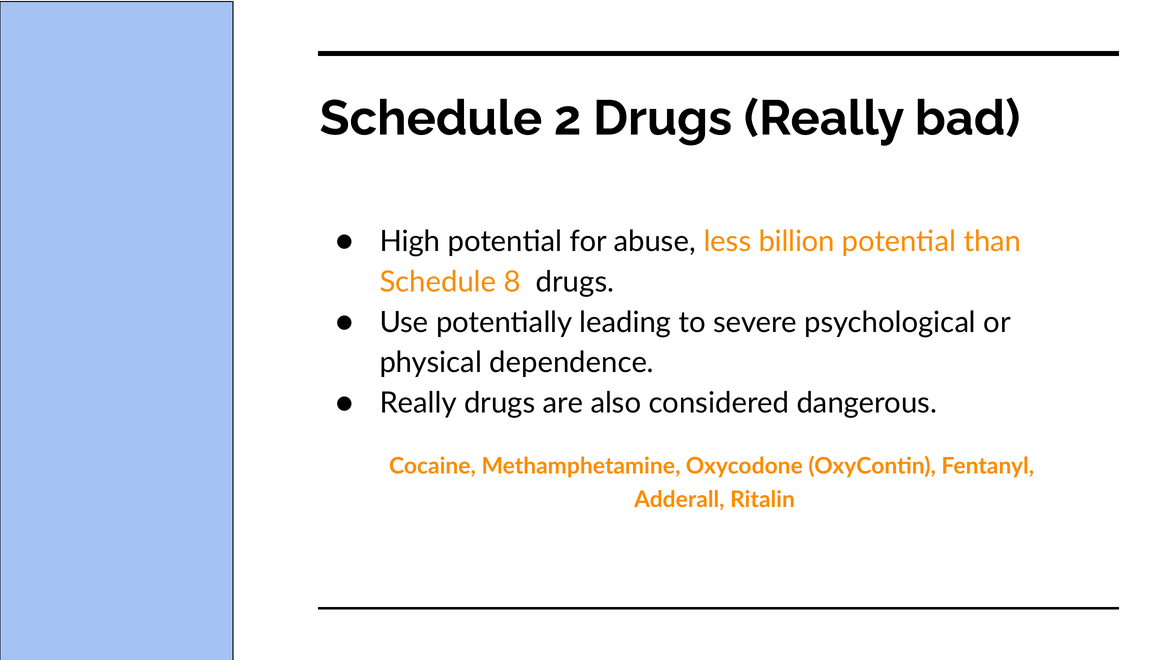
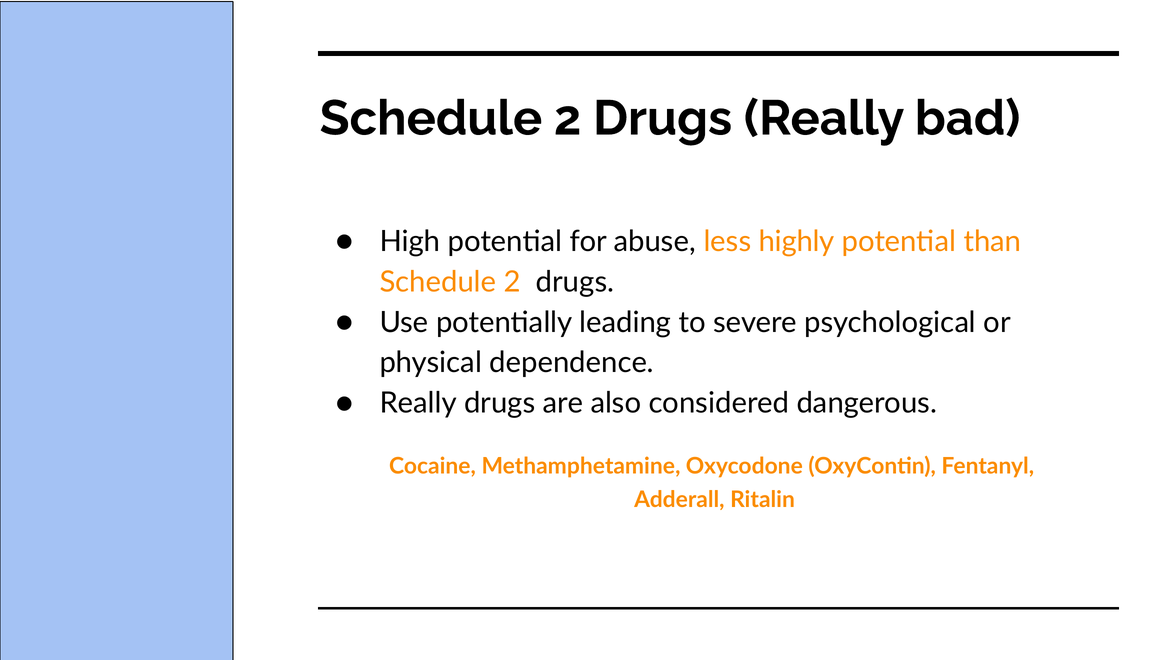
billion: billion -> highly (797, 241)
8: 8 -> 2 (512, 282)
